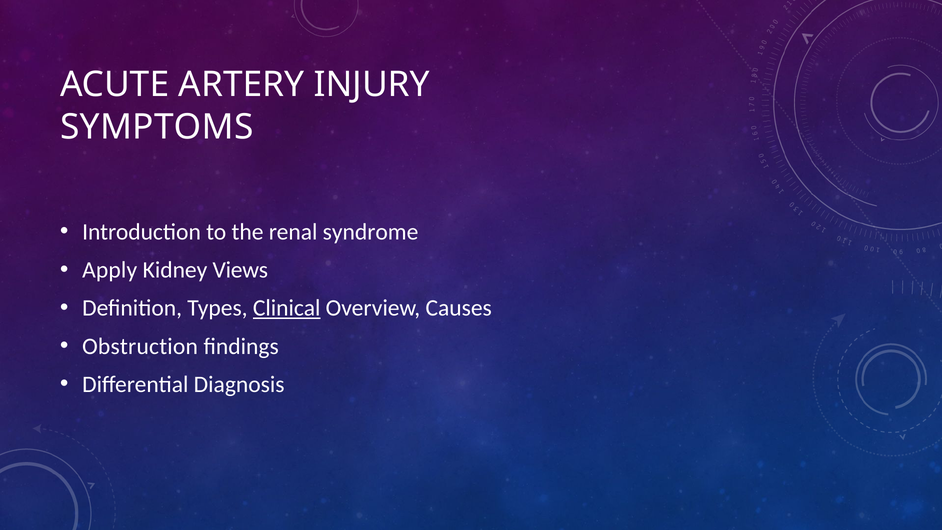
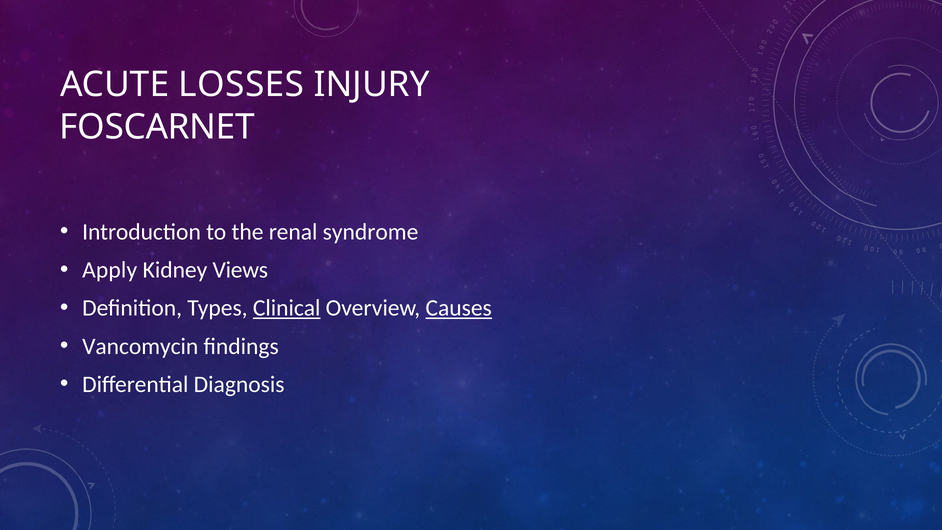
ARTERY: ARTERY -> LOSSES (241, 85)
SYMPTOMS: SYMPTOMS -> FOSCARNET (157, 127)
Causes underline: none -> present (459, 308)
Obstruction: Obstruction -> Vancomycin (140, 346)
